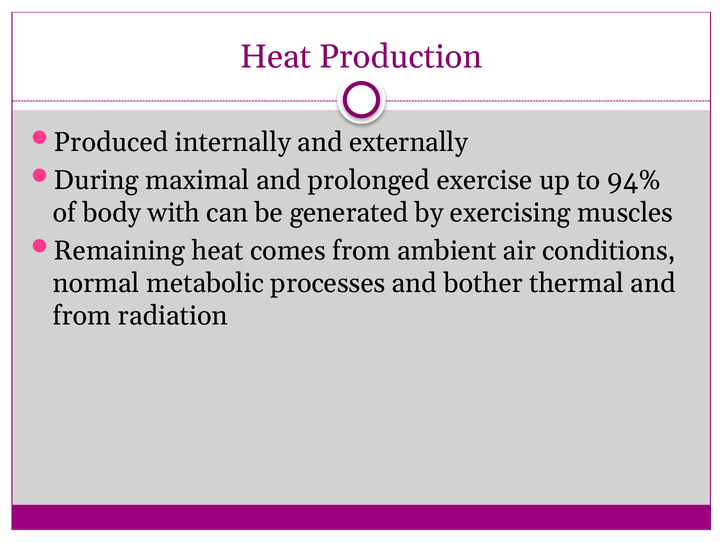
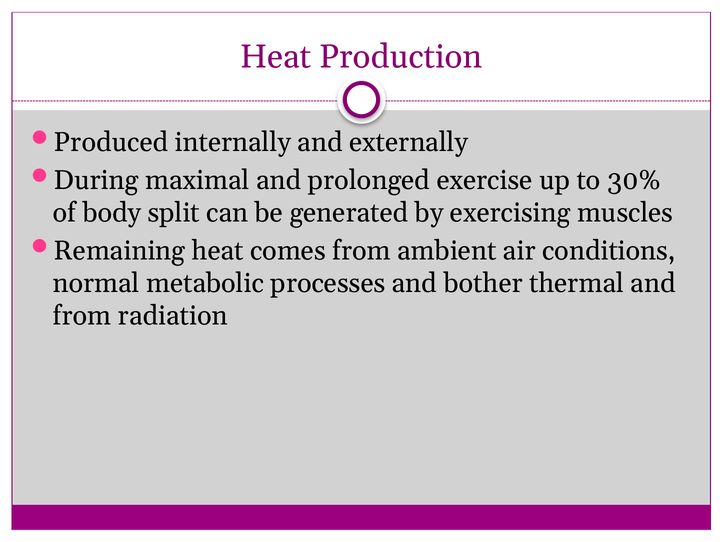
94%: 94% -> 30% (634, 180)
with: with -> split (174, 213)
